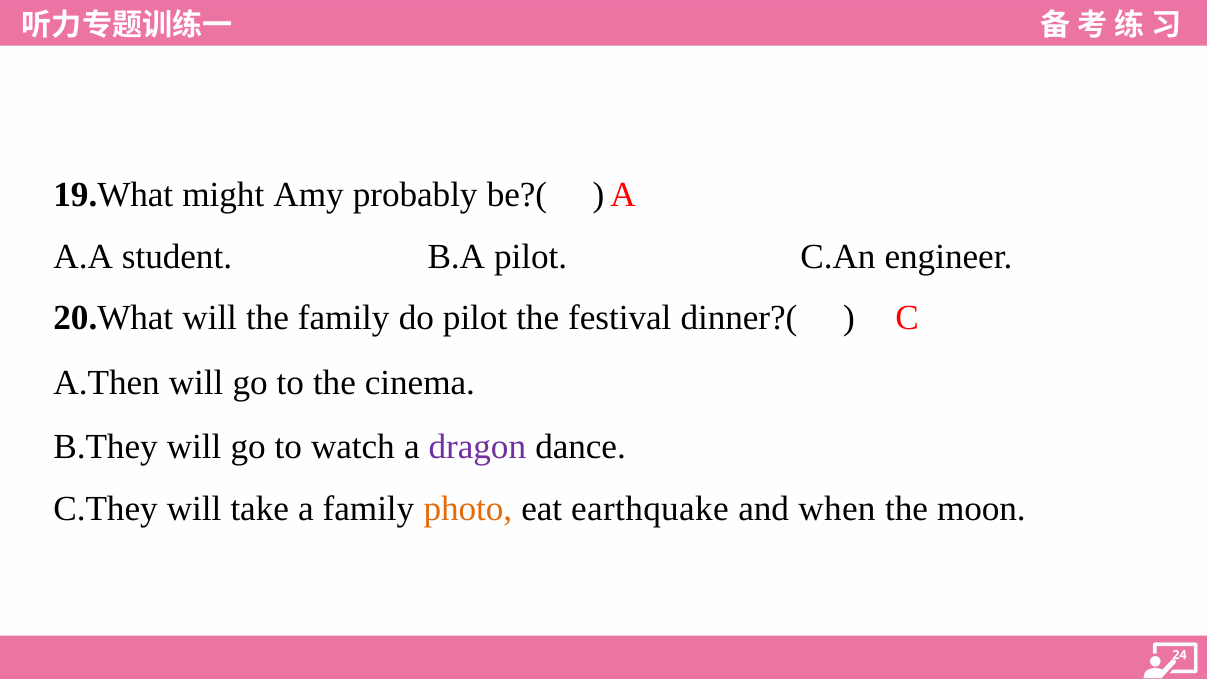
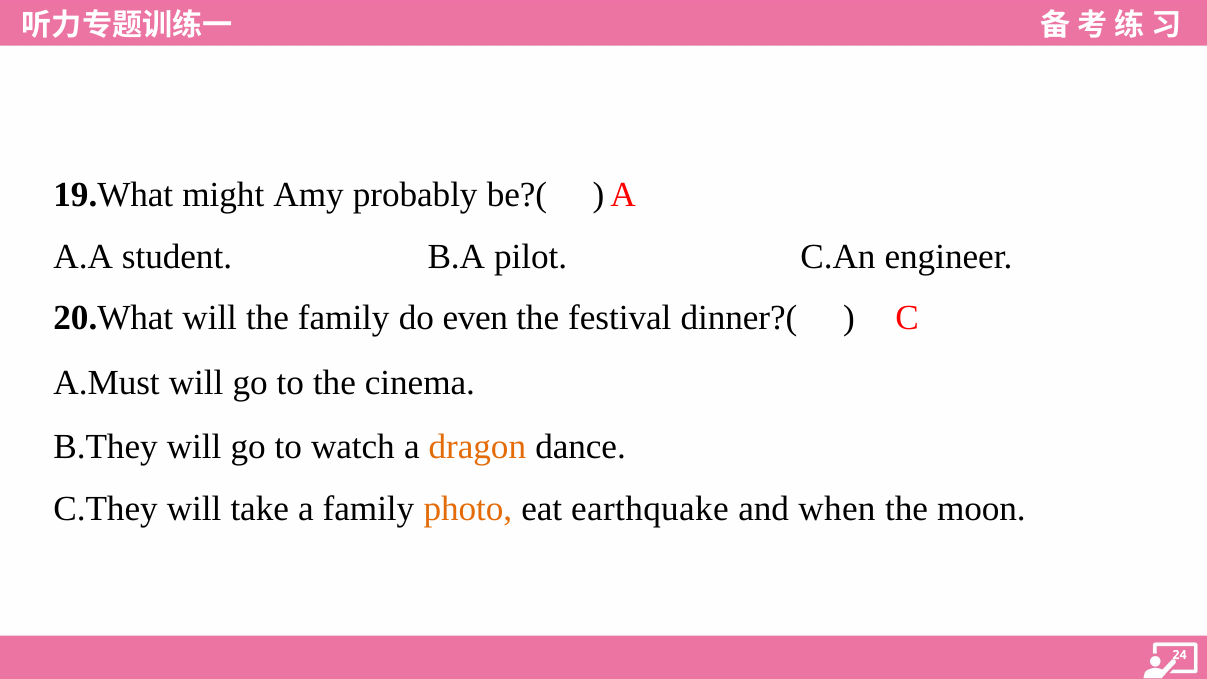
do pilot: pilot -> even (475, 318)
A.Then: A.Then -> A.Must (107, 383)
dragon colour: purple -> orange (477, 447)
